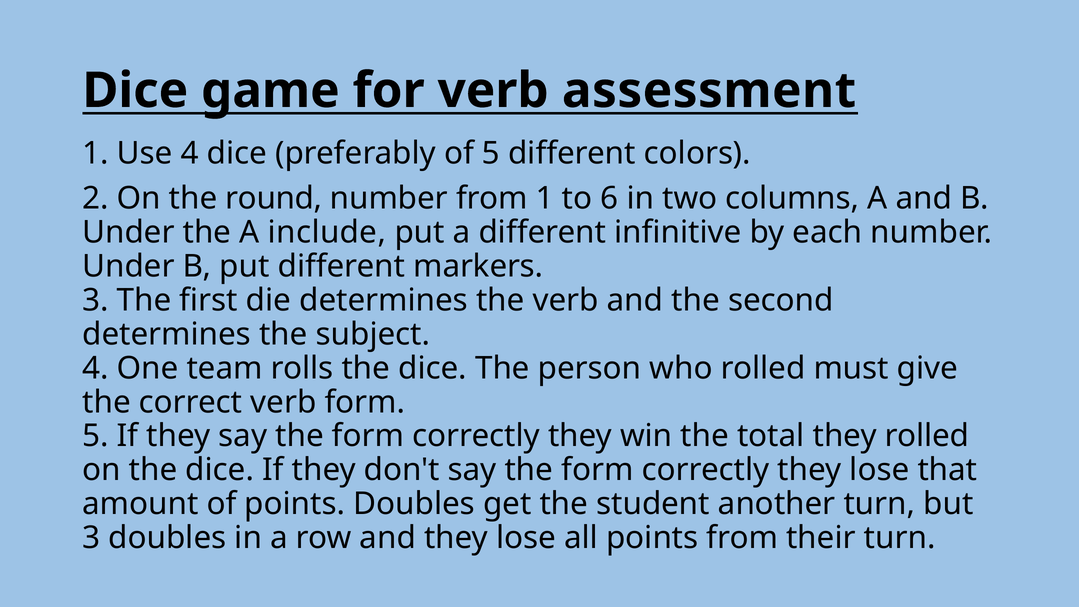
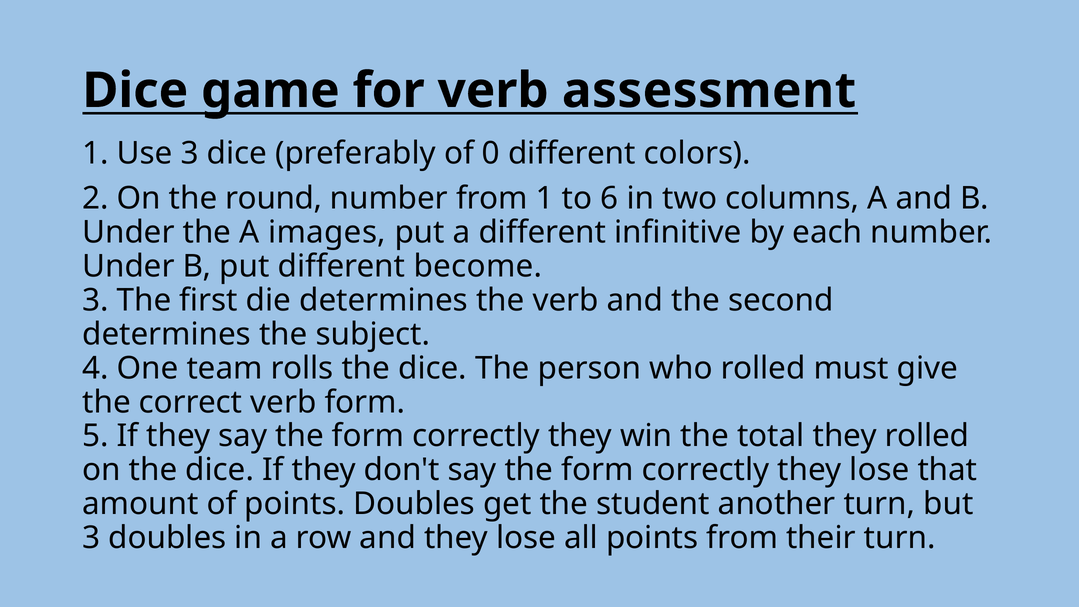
Use 4: 4 -> 3 (190, 153)
of 5: 5 -> 0 (491, 153)
include: include -> images (327, 232)
markers: markers -> become (478, 266)
